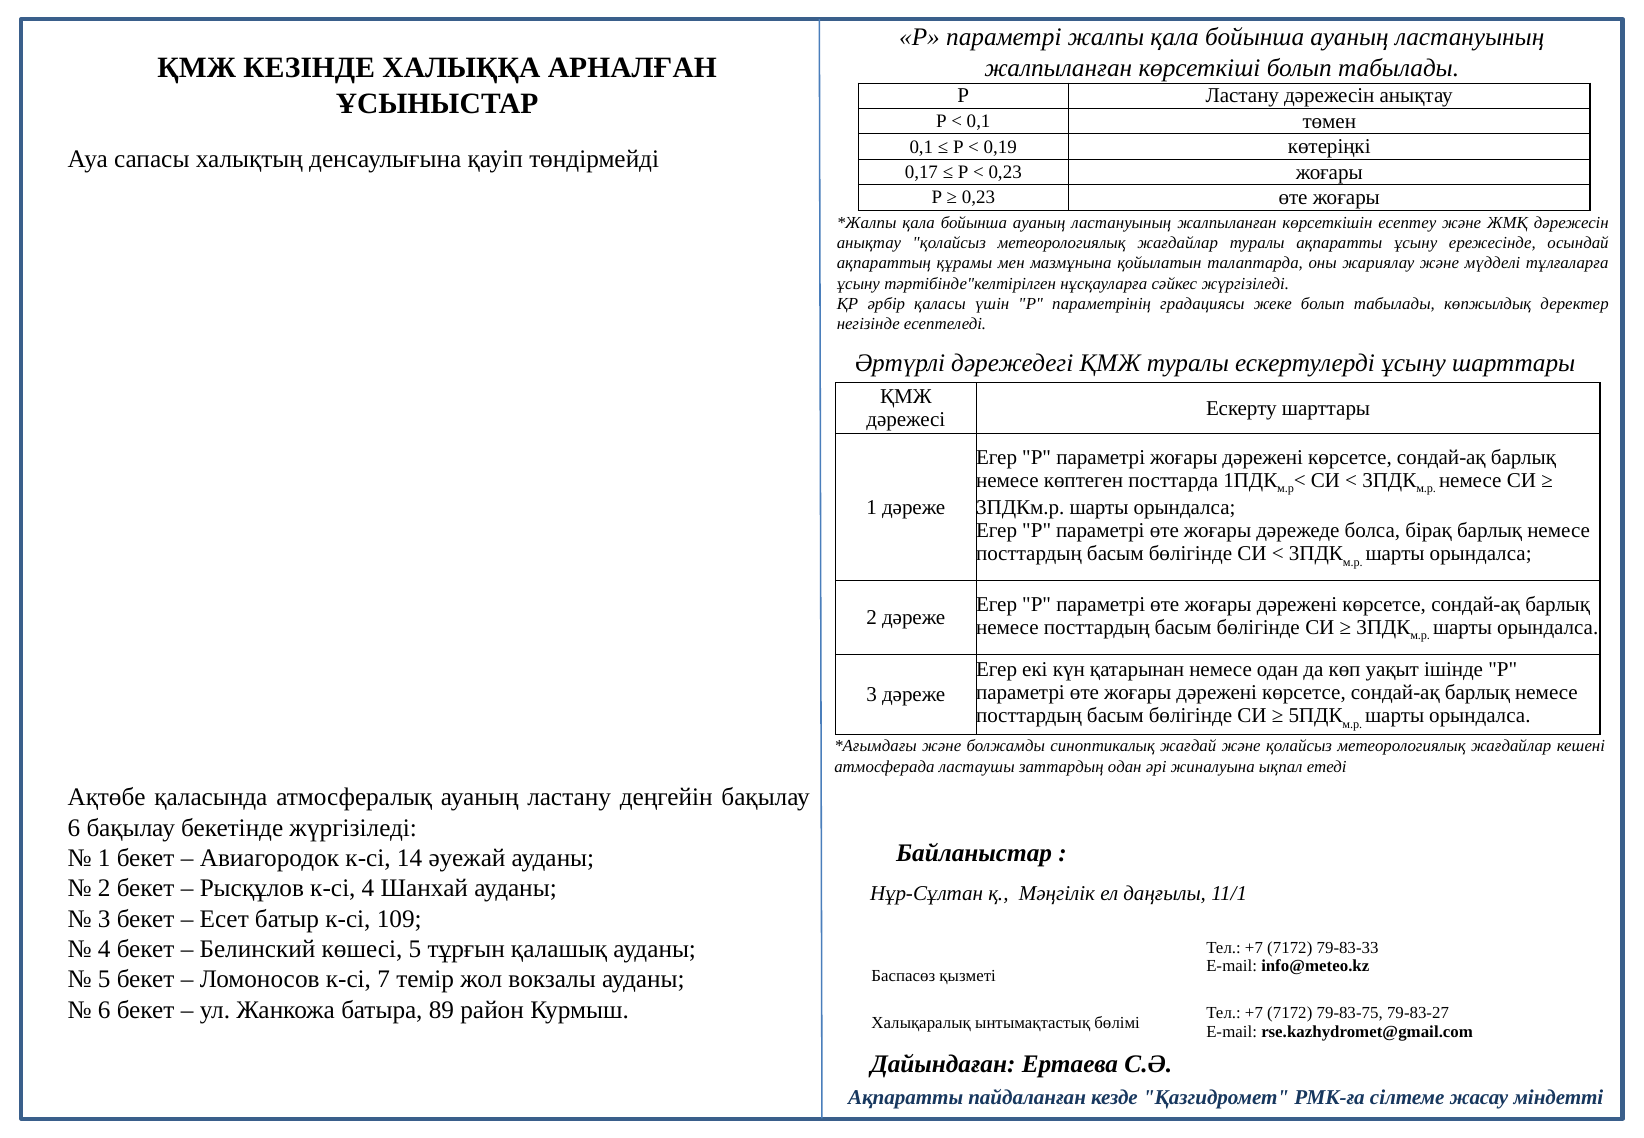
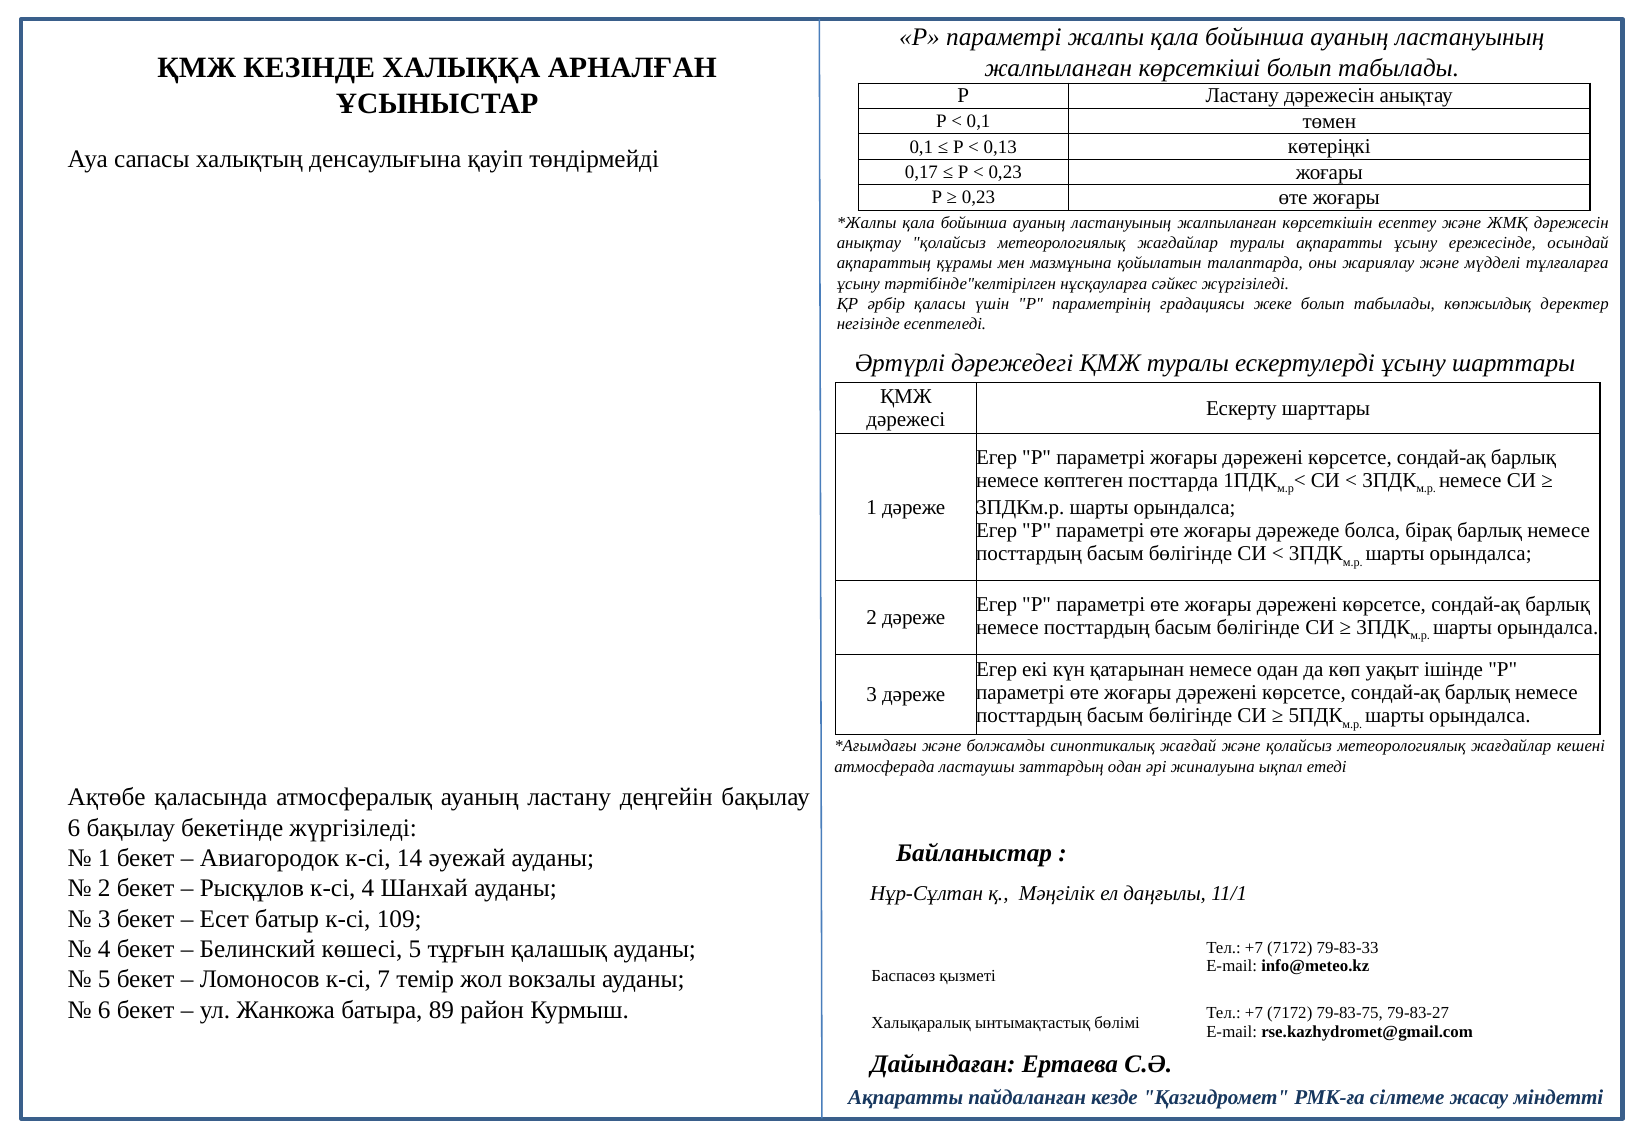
0,19: 0,19 -> 0,13 (1000, 147)
